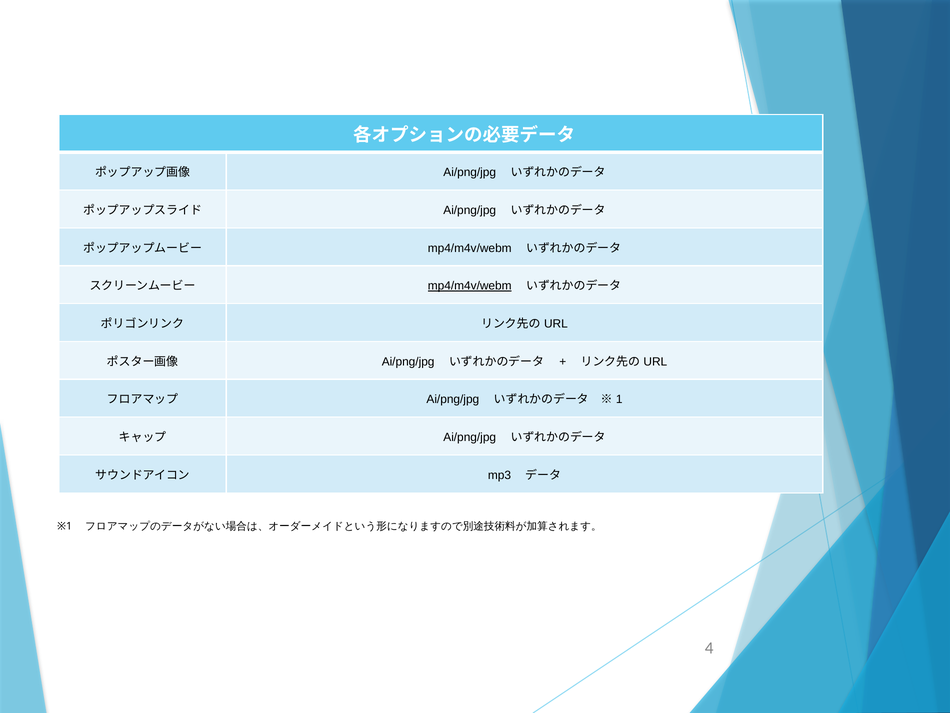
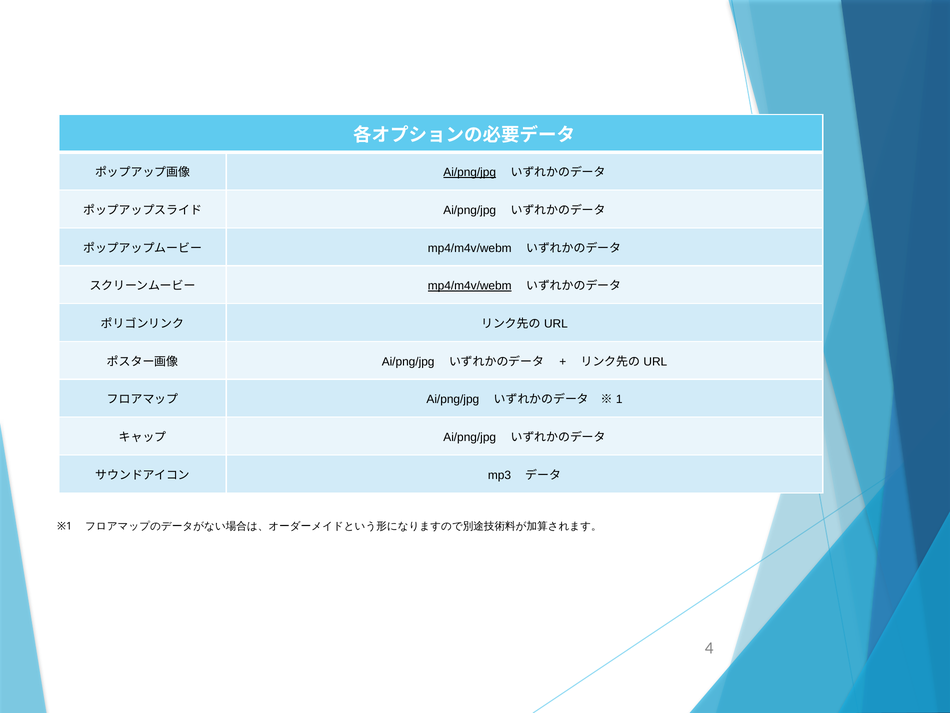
Ai/png/jpg underline: none -> present (470, 172)
